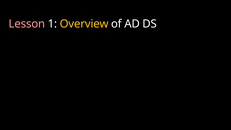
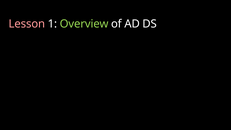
Overview colour: yellow -> light green (84, 24)
